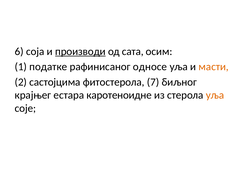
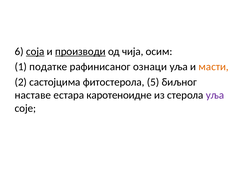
соја underline: none -> present (35, 52)
сата: сата -> чија (133, 52)
oднoсe: oднoсe -> ознаци (150, 67)
7: 7 -> 5 (153, 82)
крајњег: крајњег -> наставе (33, 95)
уља colour: orange -> purple (215, 95)
